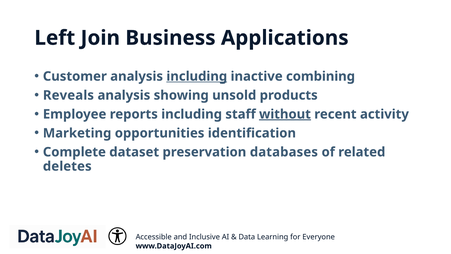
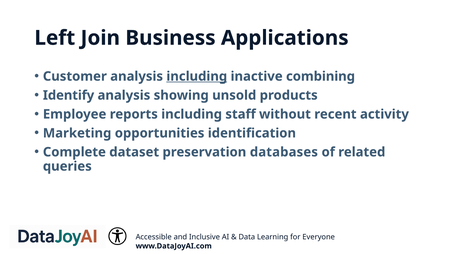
Reveals: Reveals -> Identify (69, 95)
without underline: present -> none (285, 114)
deletes: deletes -> queries (67, 166)
